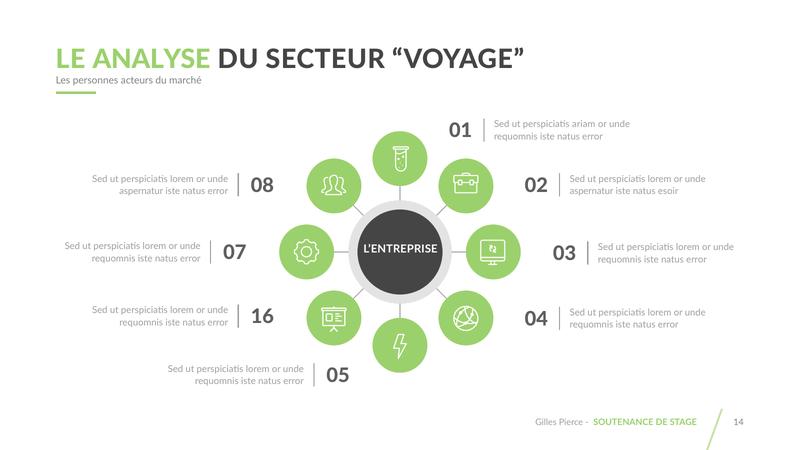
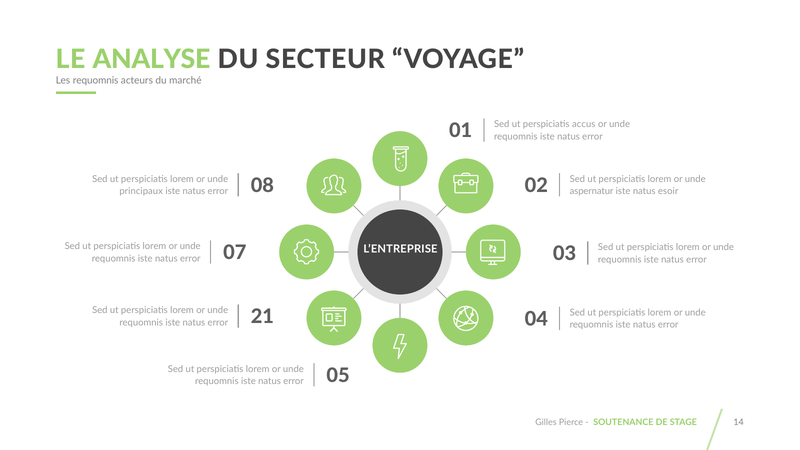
Les personnes: personnes -> requomnis (96, 80)
ariam: ariam -> accus (584, 124)
aspernatur: aspernatur -> principaux (141, 191)
16: 16 -> 21 (262, 317)
